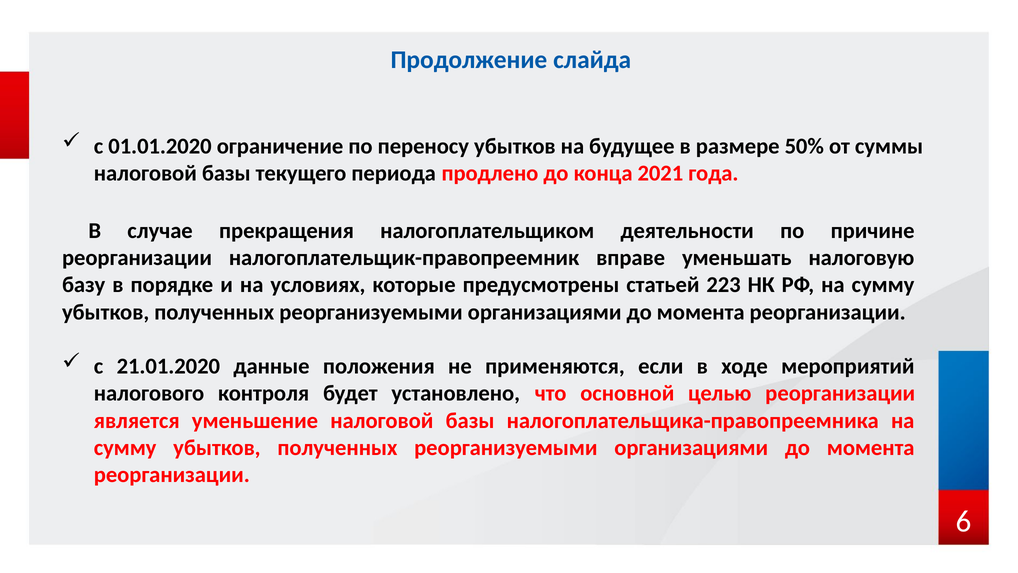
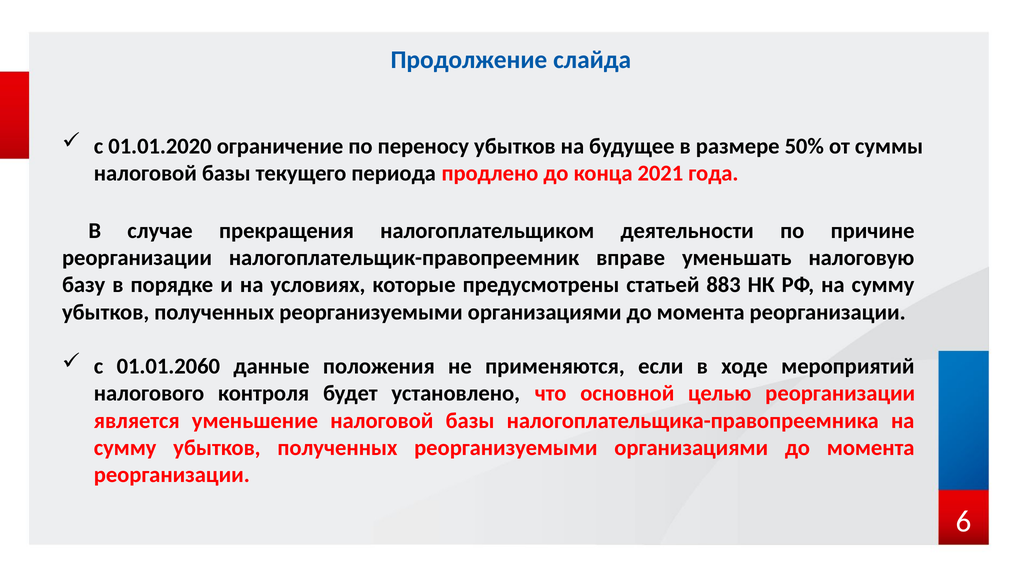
223: 223 -> 883 (724, 285)
21.01.2020: 21.01.2020 -> 01.01.2060 (168, 366)
